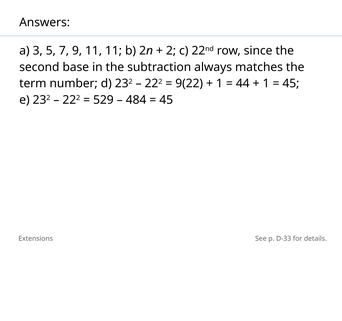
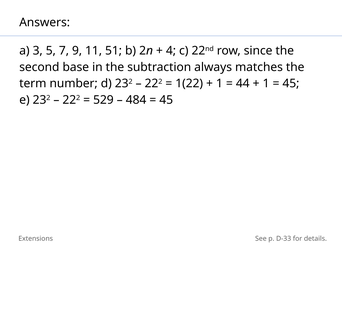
11 11: 11 -> 51 (114, 51)
2: 2 -> 4 (171, 51)
9(22: 9(22 -> 1(22 (189, 84)
